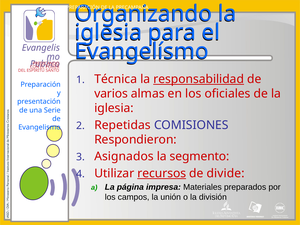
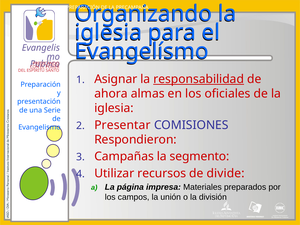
Técnica: Técnica -> Asignar (116, 79)
varios: varios -> ahora (111, 94)
Repetidas: Repetidas -> Presentar (122, 125)
Asignados: Asignados -> Campañas (124, 156)
recursos underline: present -> none (162, 173)
